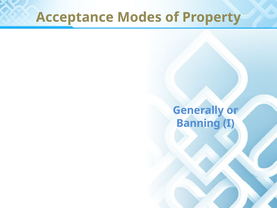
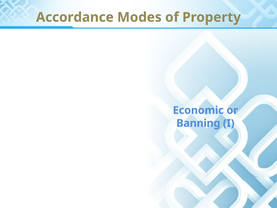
Acceptance: Acceptance -> Accordance (75, 17)
Generally: Generally -> Economic (198, 110)
